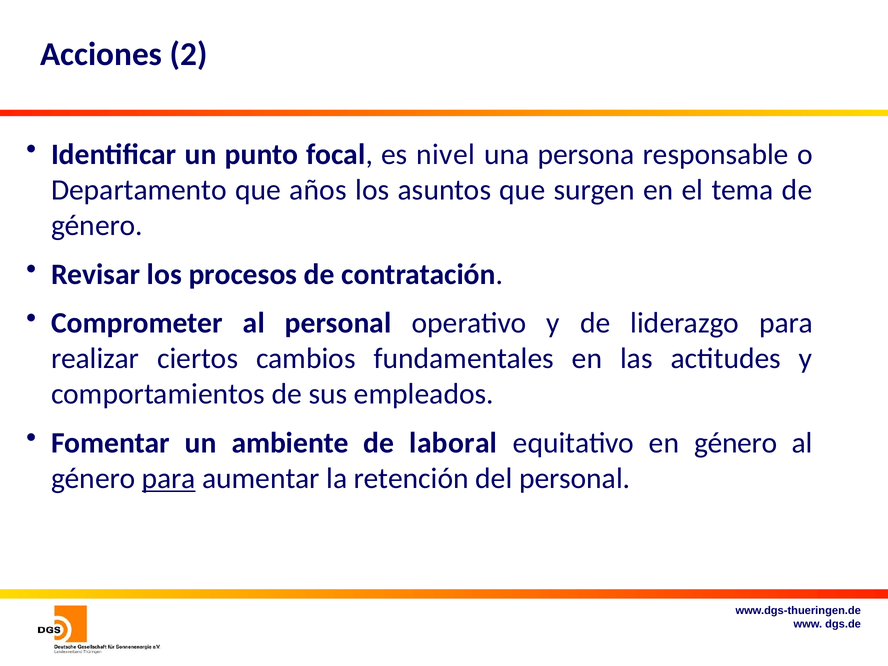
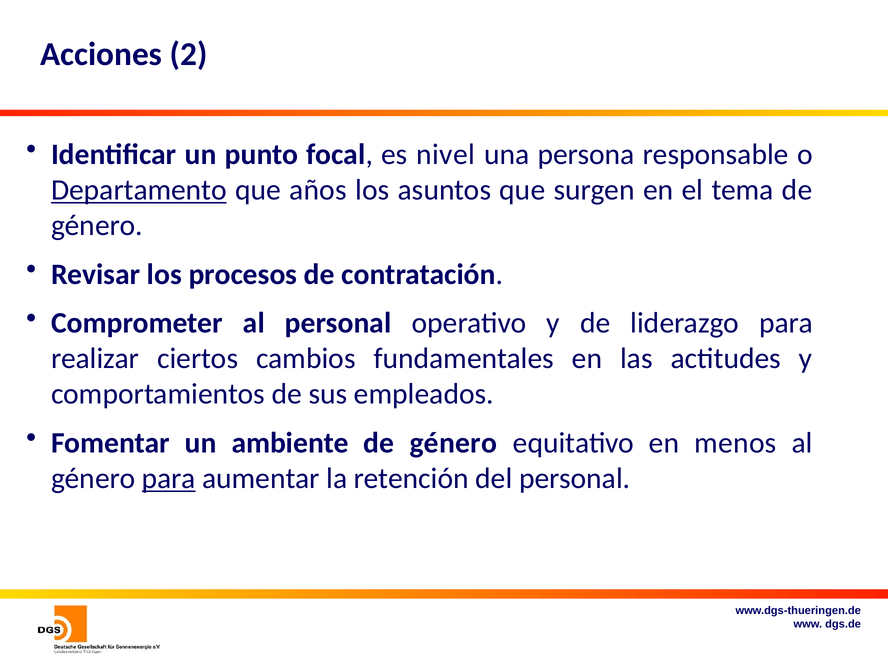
Departamento underline: none -> present (139, 190)
ambiente de laboral: laboral -> género (453, 443)
en género: género -> menos (735, 443)
